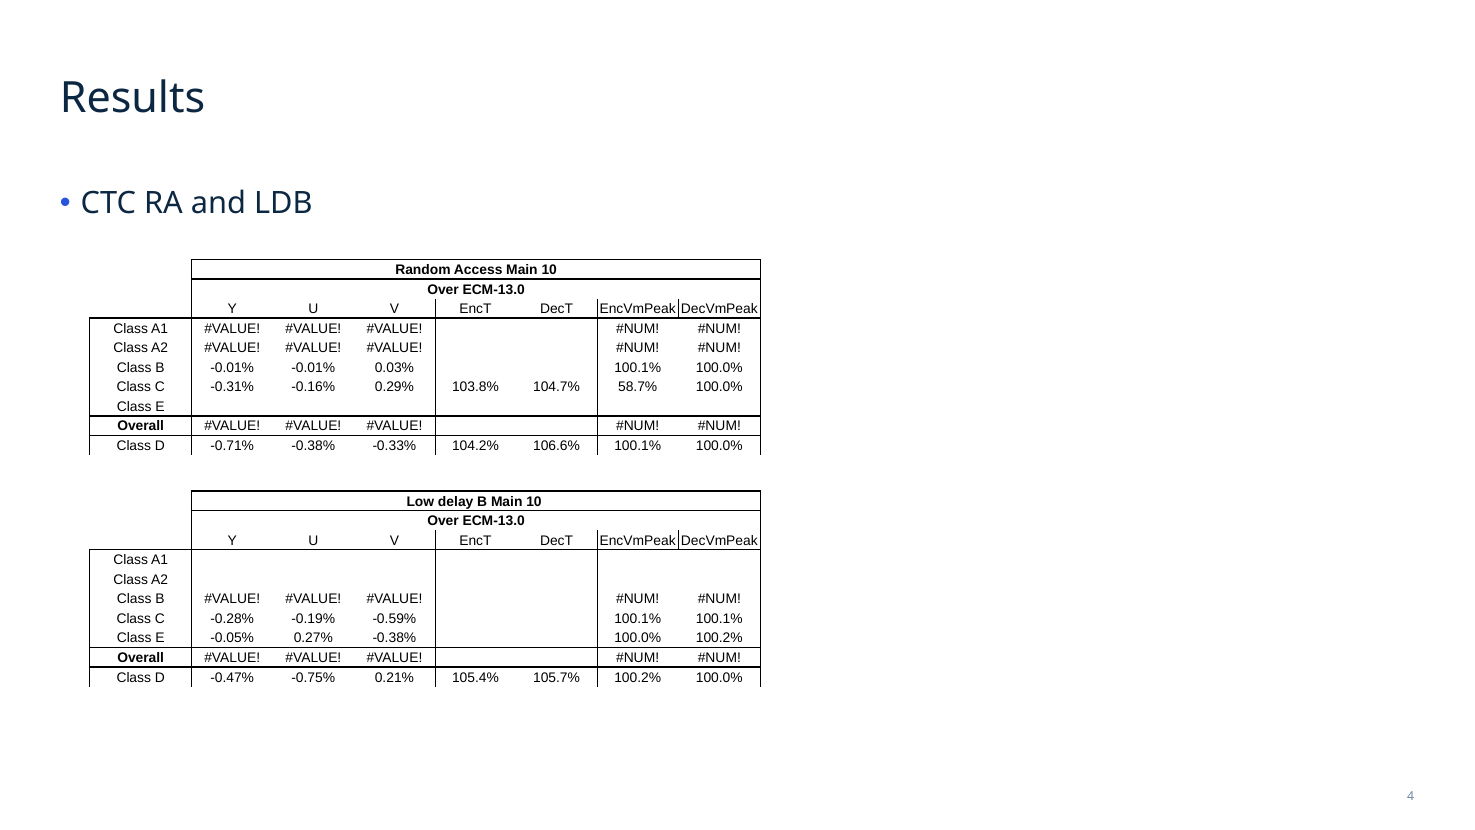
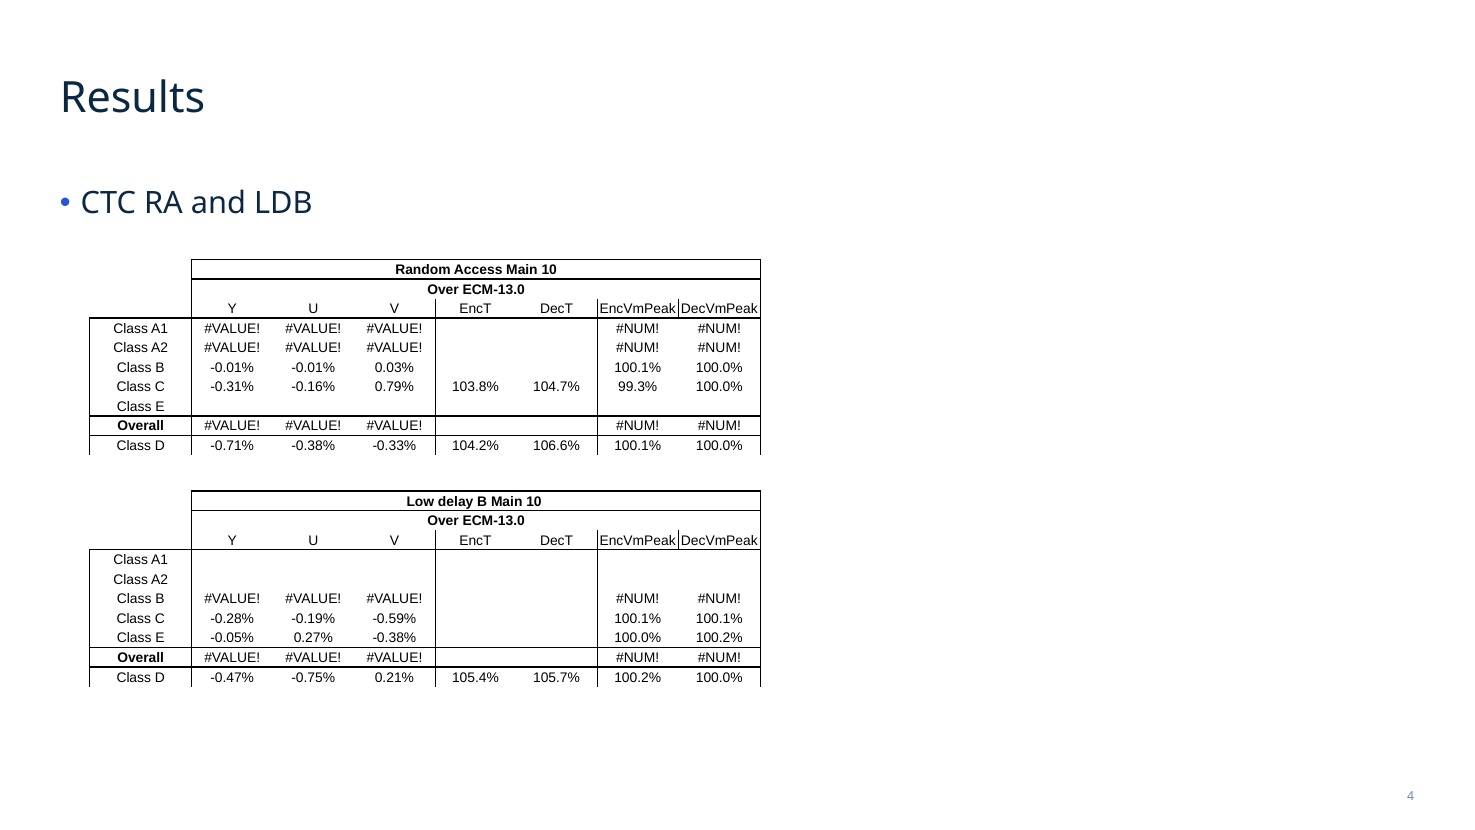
0.29%: 0.29% -> 0.79% (394, 387)
58.7%: 58.7% -> 99.3% (638, 387)
